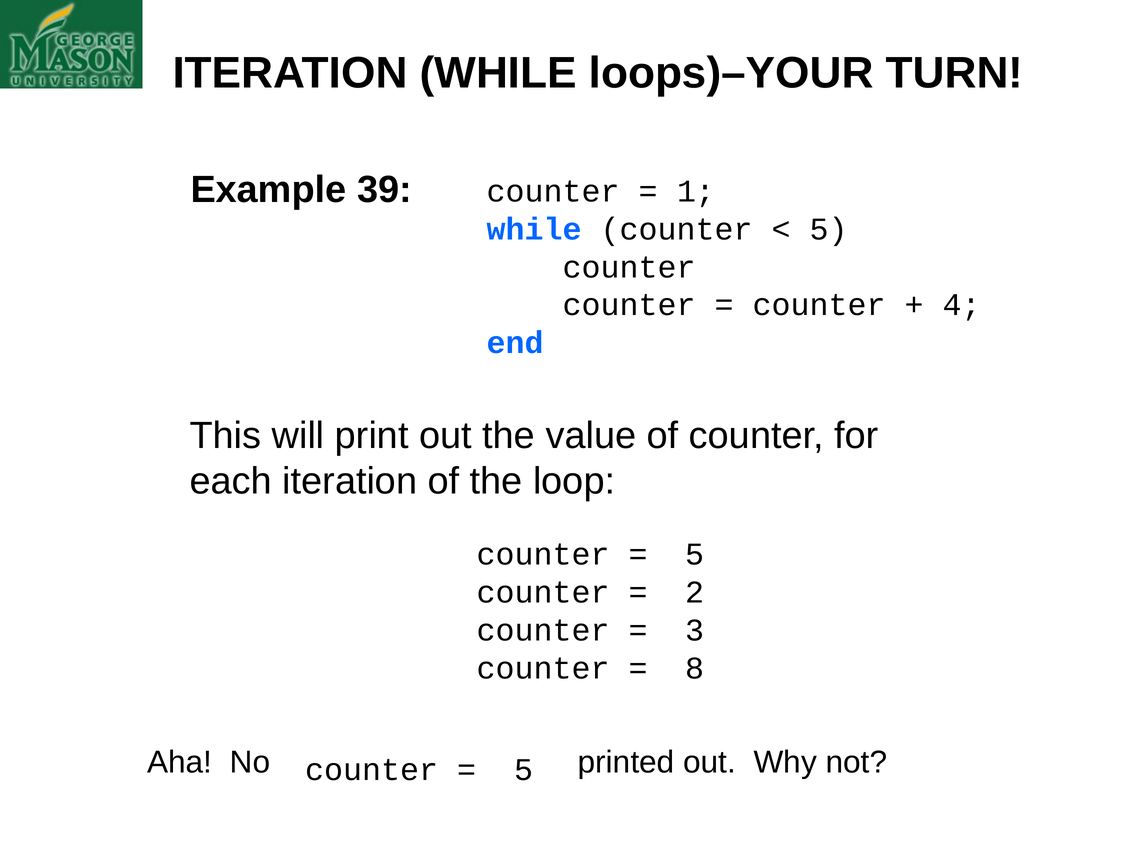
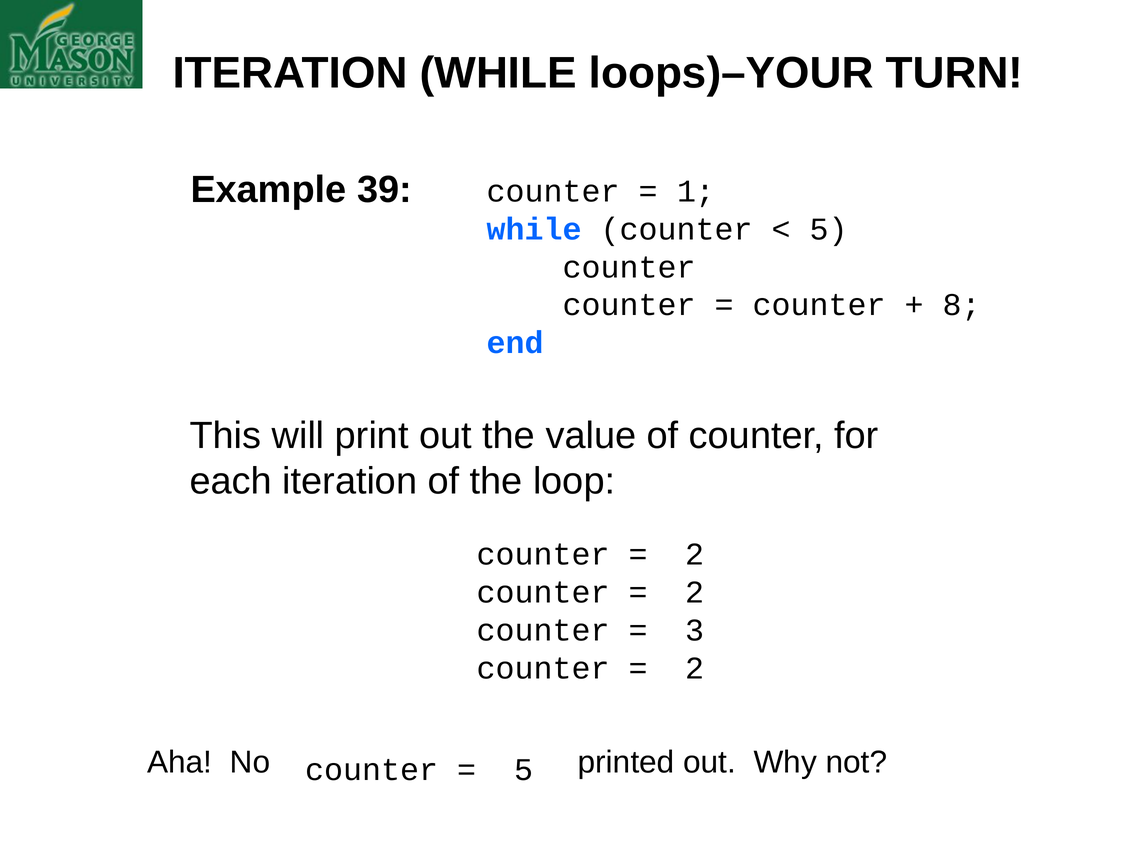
4: 4 -> 8 (962, 305)
5: 5 -> 2 (695, 555)
8: 8 -> 2 (695, 669)
